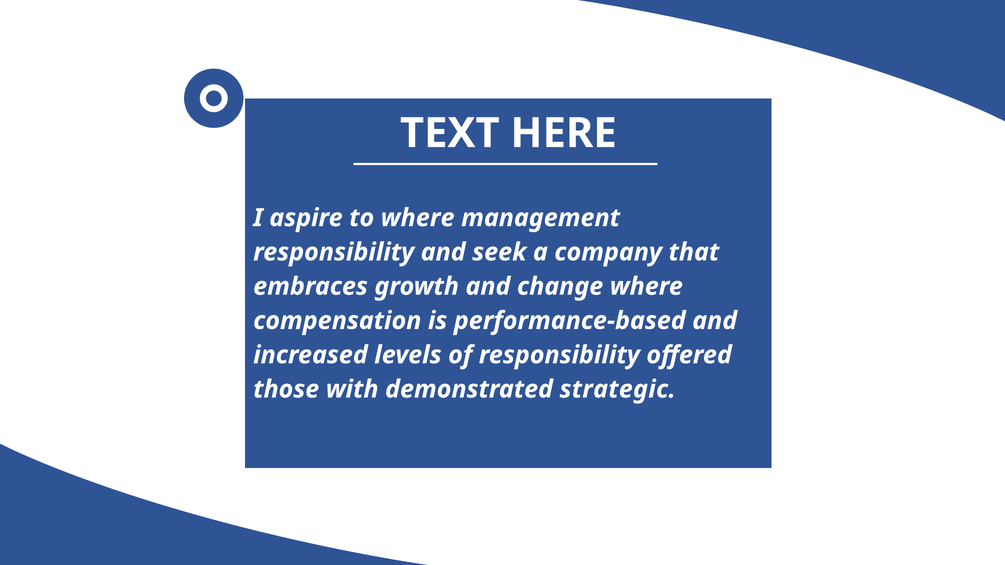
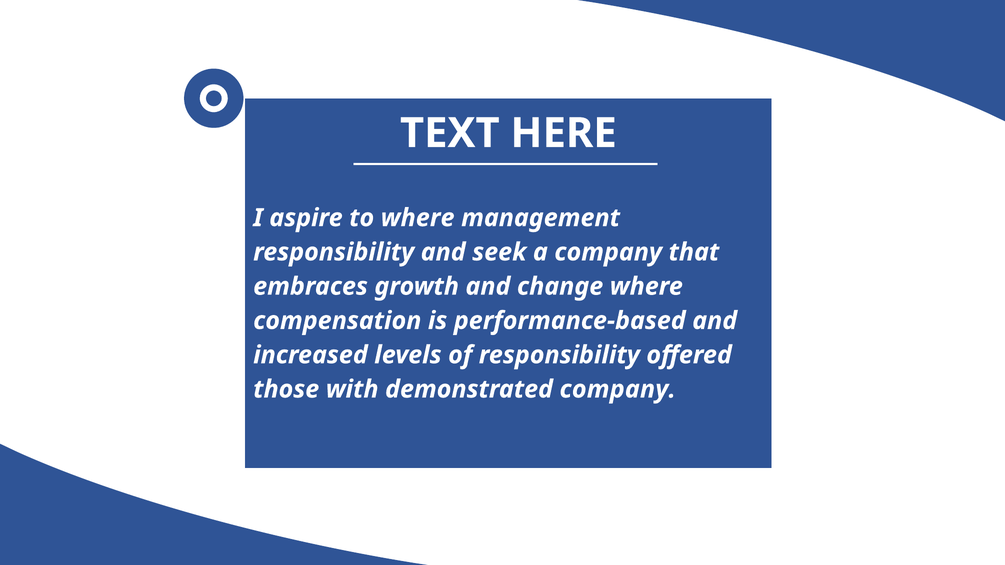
demonstrated strategic: strategic -> company (618, 389)
